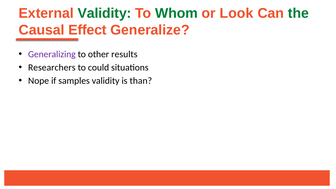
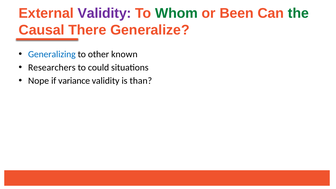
Validity colour: green -> purple (105, 13)
Look: Look -> Been (237, 13)
Effect: Effect -> There (87, 30)
Generalizing colour: purple -> blue (52, 54)
results: results -> known (124, 54)
samples: samples -> variance (74, 81)
